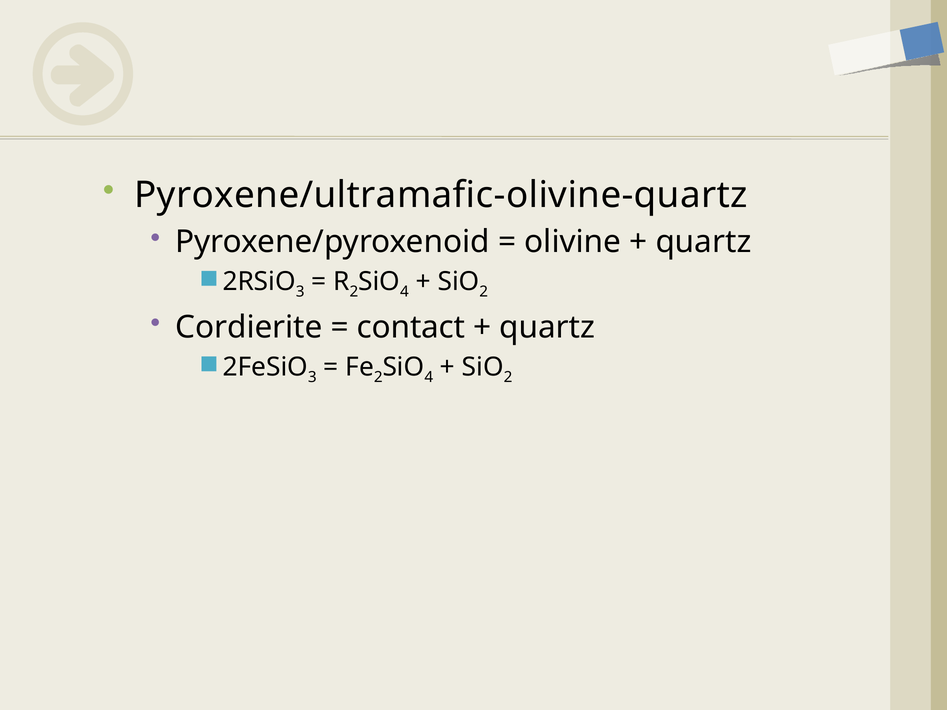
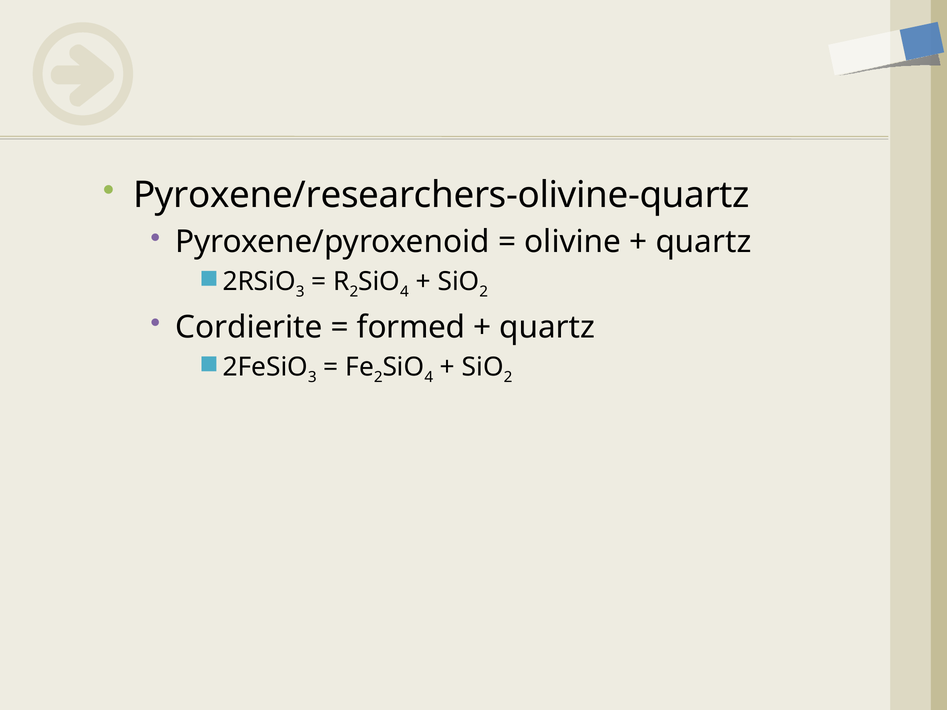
Pyroxene/ultramafic-olivine-quartz: Pyroxene/ultramafic-olivine-quartz -> Pyroxene/researchers-olivine-quartz (441, 195)
contact: contact -> formed (411, 327)
